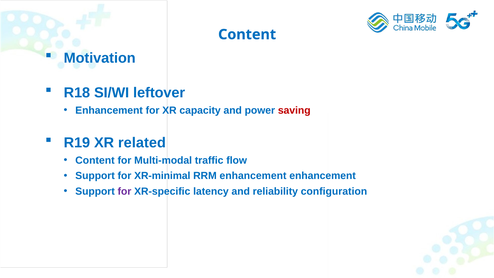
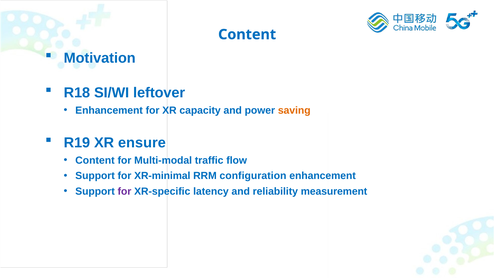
saving colour: red -> orange (294, 110)
related: related -> ensure (142, 143)
RRM enhancement: enhancement -> configuration (253, 176)
configuration: configuration -> measurement (334, 191)
